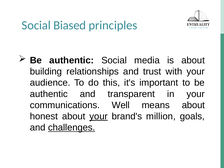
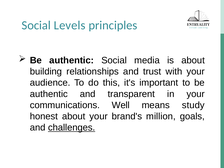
Biased: Biased -> Levels (70, 25)
means about: about -> study (193, 105)
your underline: present -> none (99, 116)
